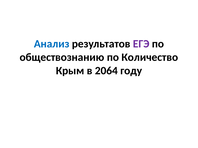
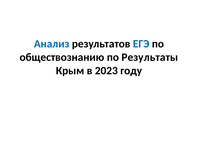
ЕГЭ colour: purple -> blue (141, 44)
Количество: Количество -> Результаты (150, 57)
2064: 2064 -> 2023 (106, 71)
